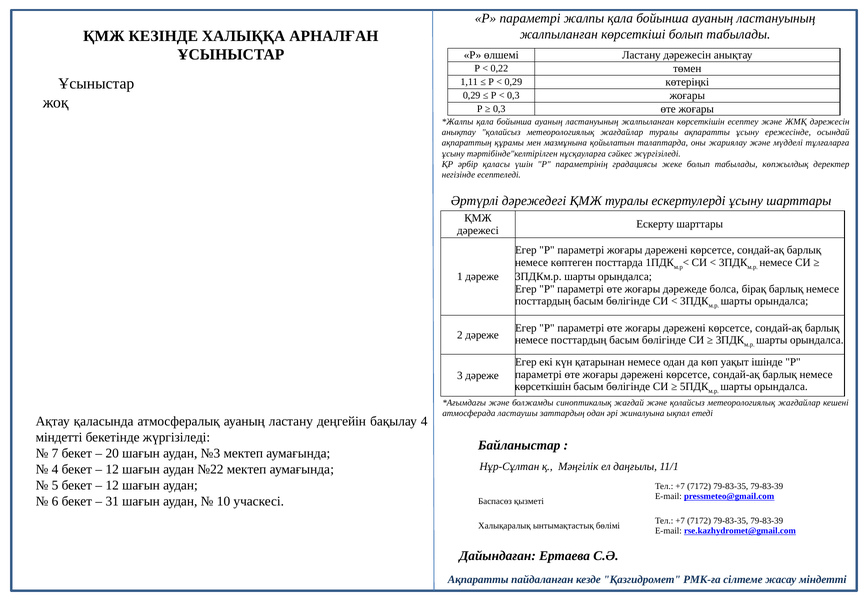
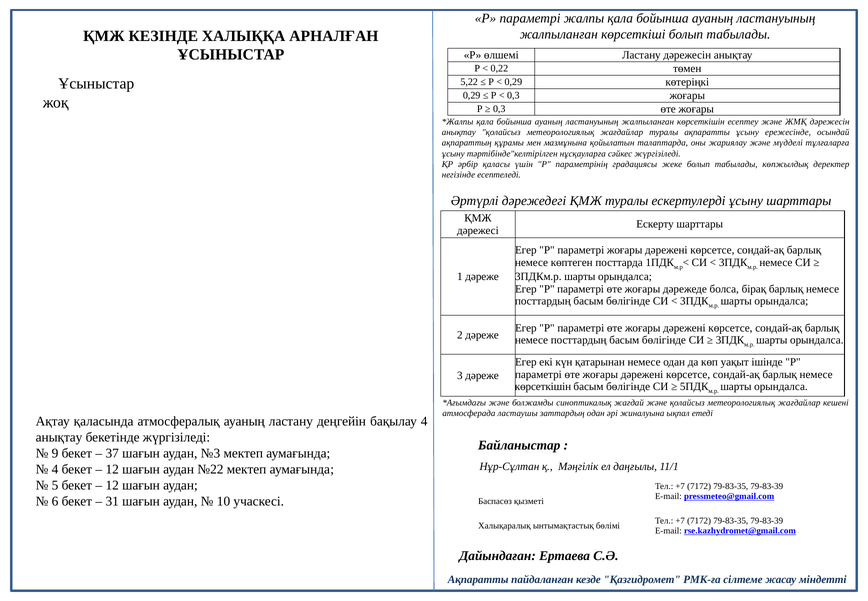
1,11: 1,11 -> 5,22 (469, 82)
міндетті: міндетті -> анықтау (59, 437)
7: 7 -> 9 (55, 453)
20: 20 -> 37 (112, 453)
